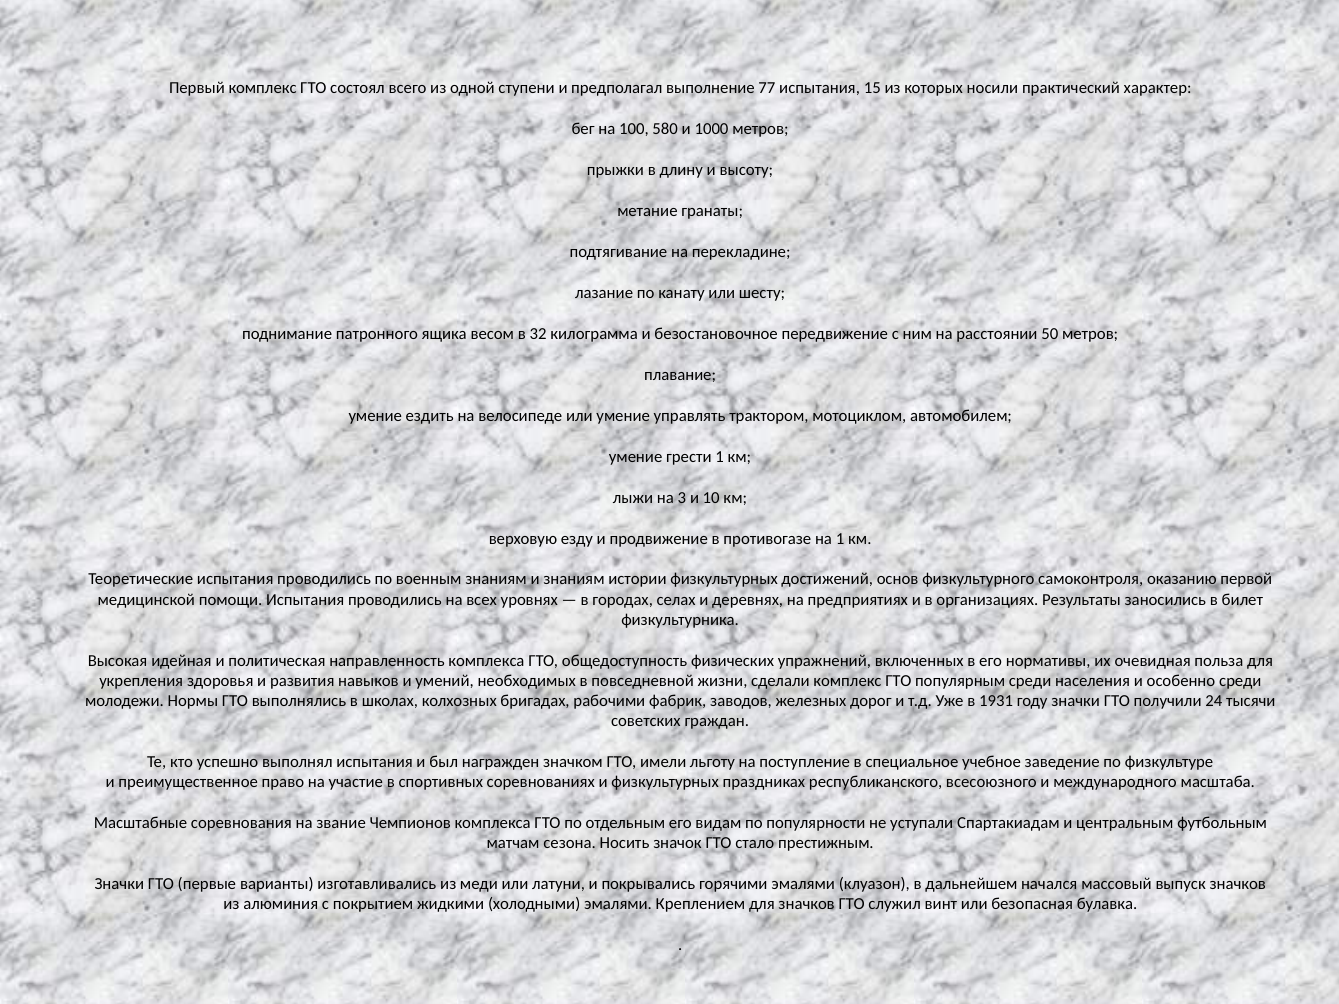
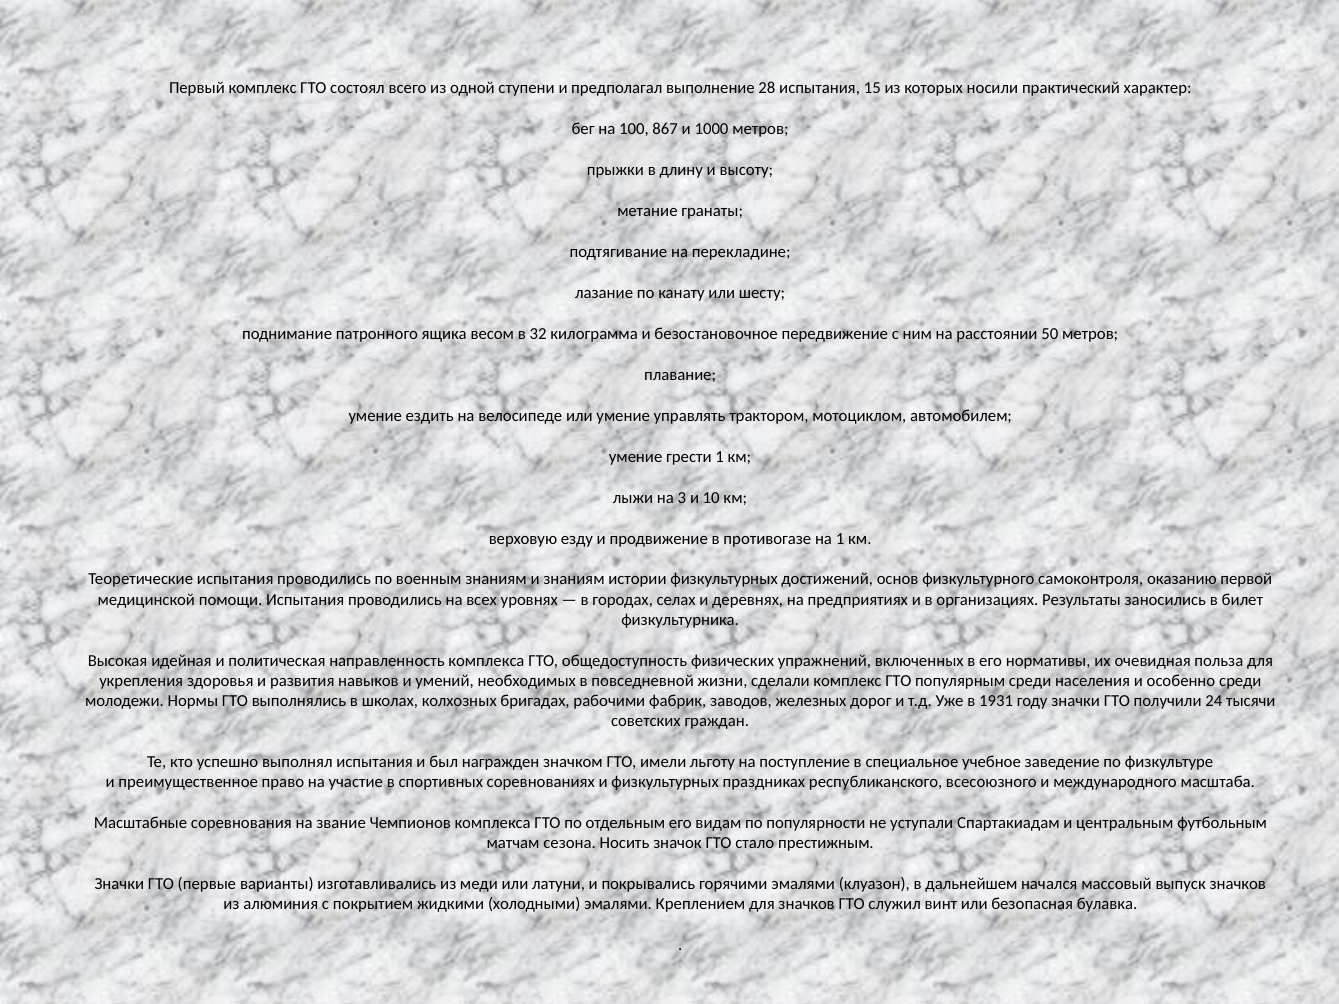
77: 77 -> 28 (767, 88)
580: 580 -> 867 (665, 129)
